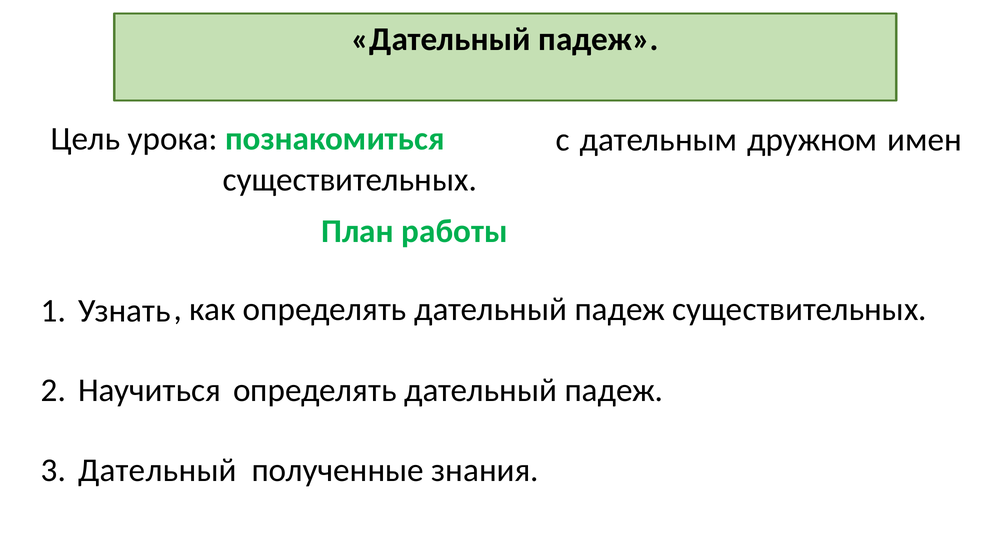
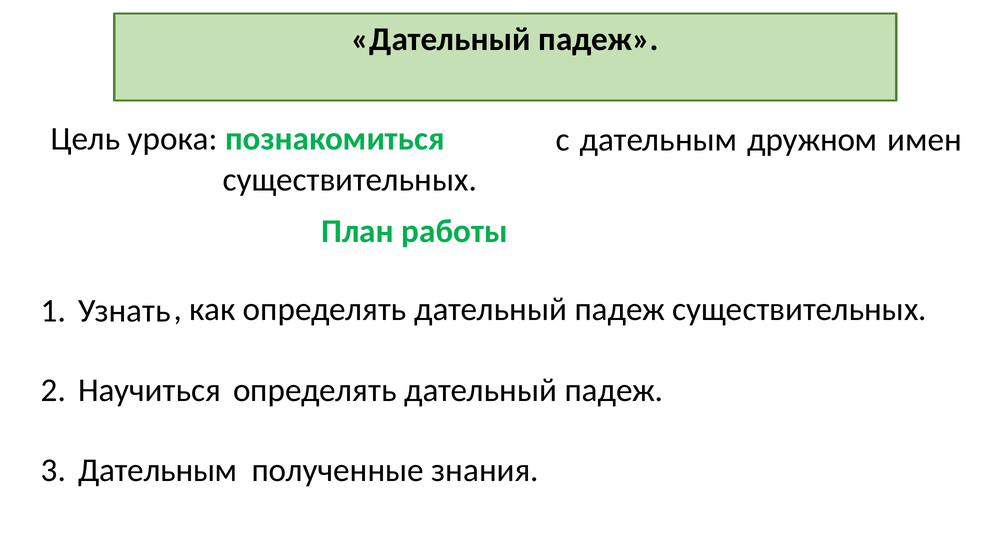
Дательный: Дательный -> Дательным (158, 470)
